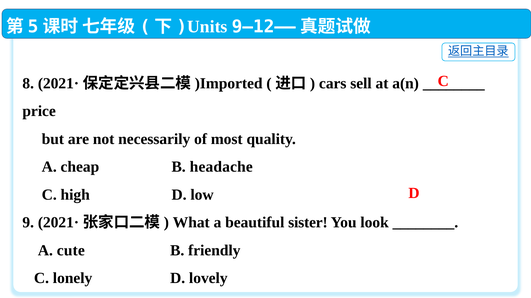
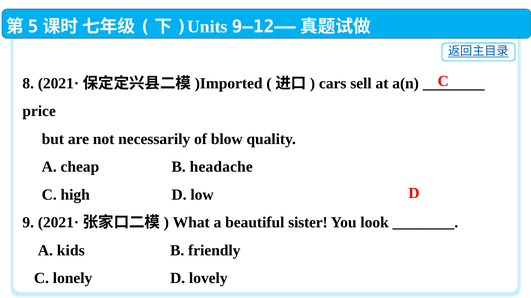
most: most -> blow (227, 139)
cute: cute -> kids (71, 251)
